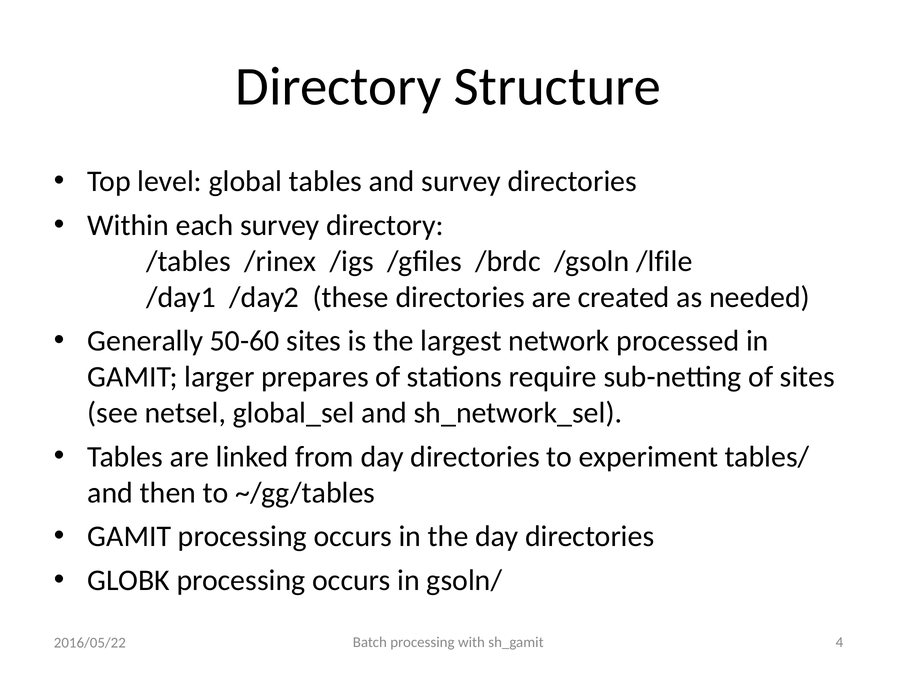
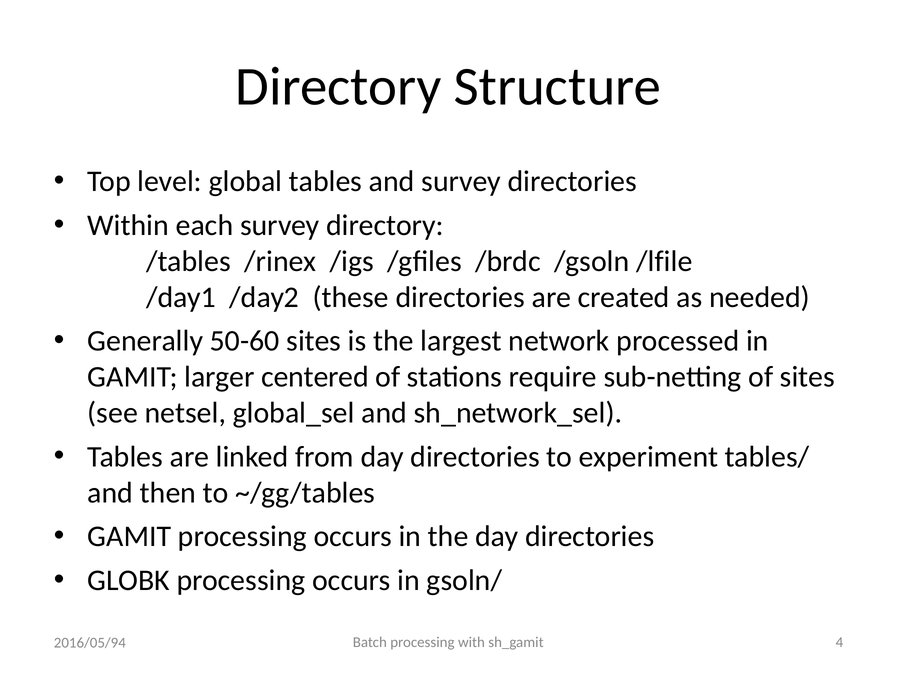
prepares: prepares -> centered (315, 377)
2016/05/22: 2016/05/22 -> 2016/05/94 (90, 642)
